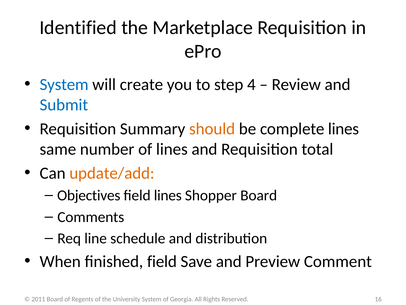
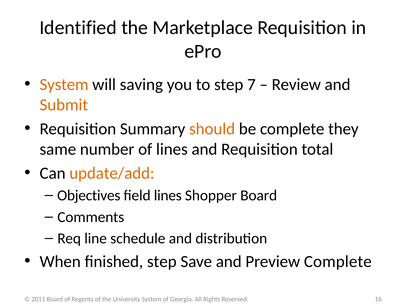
System colour: blue -> orange (64, 84)
create: create -> saving (141, 84)
4: 4 -> 7 (251, 84)
Submit colour: blue -> orange (64, 105)
complete lines: lines -> they (343, 129)
finished field: field -> step (162, 261)
Preview Comment: Comment -> Complete (338, 261)
